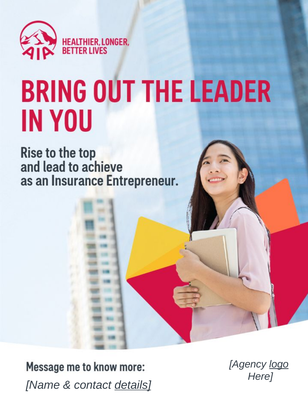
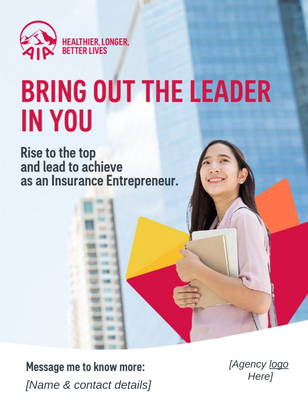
details underline: present -> none (133, 385)
